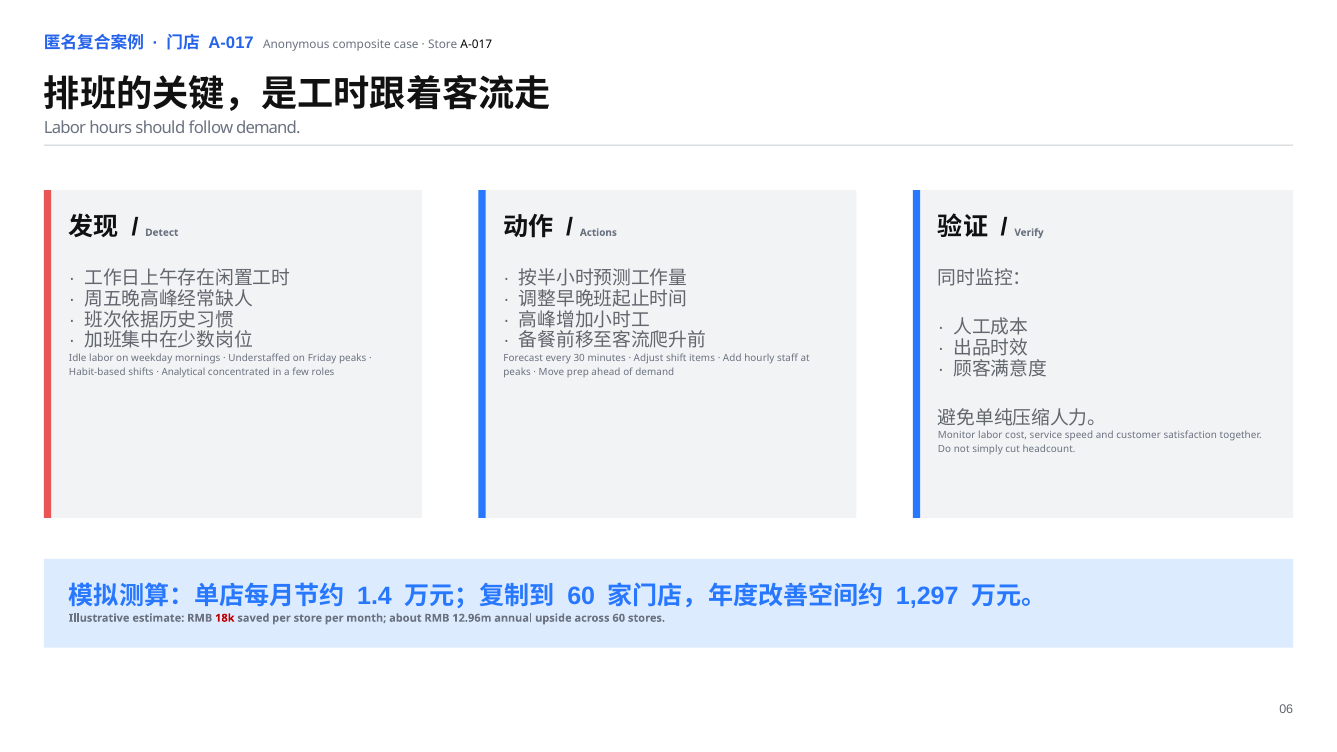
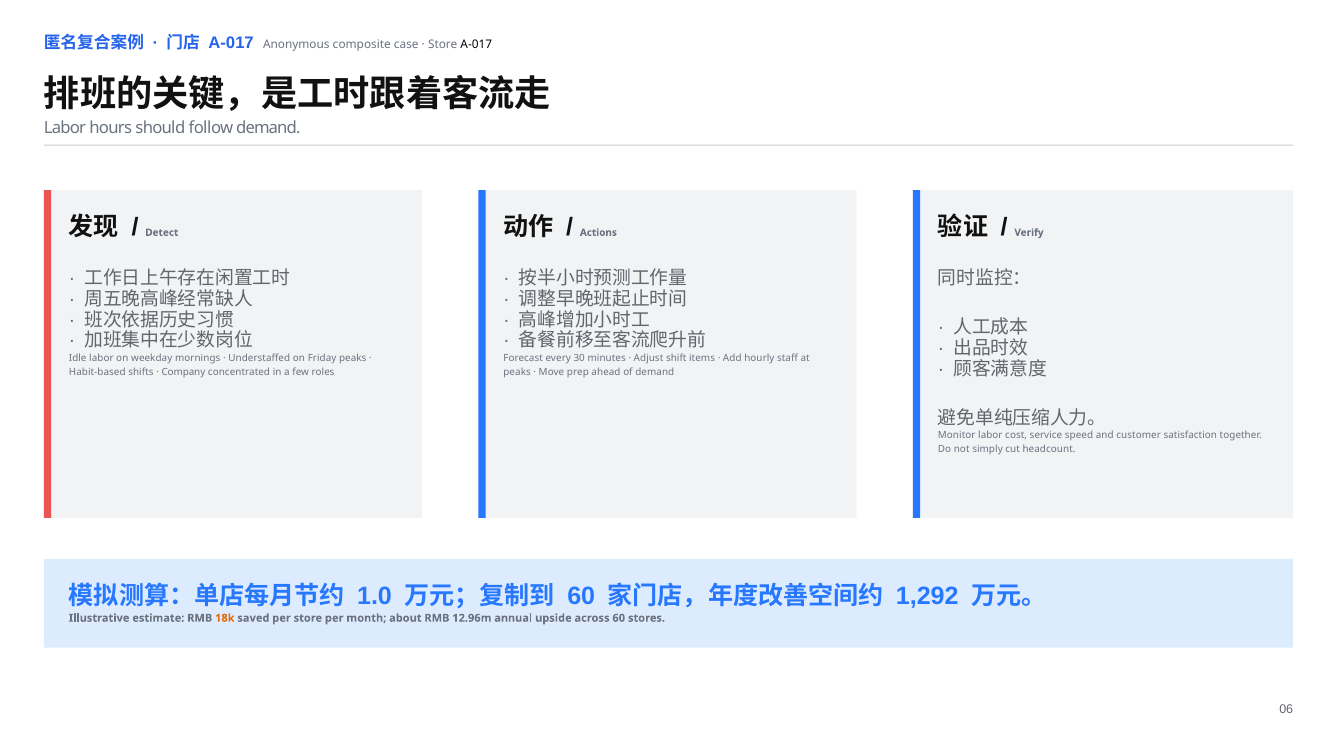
Analytical: Analytical -> Company (183, 372)
1.4: 1.4 -> 1.0 (375, 596)
1,297: 1,297 -> 1,292 (927, 596)
18k colour: red -> orange (225, 618)
